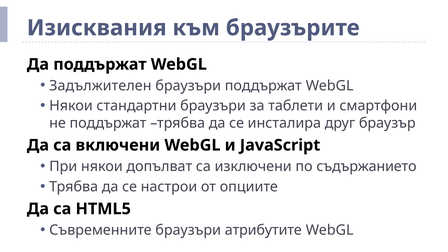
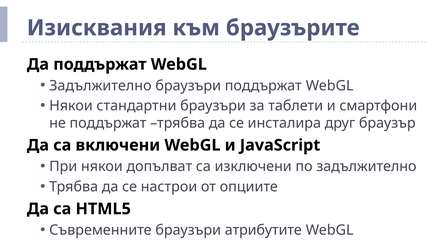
Задължителен: Задължителен -> Задължително (100, 86)
по съдържанието: съдържанието -> задължително (366, 166)
